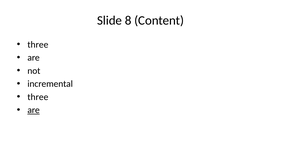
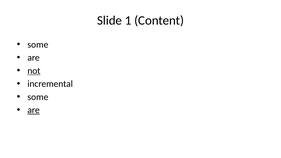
8: 8 -> 1 (128, 20)
three: three -> some (38, 45)
not underline: none -> present (34, 71)
three: three -> some (38, 97)
